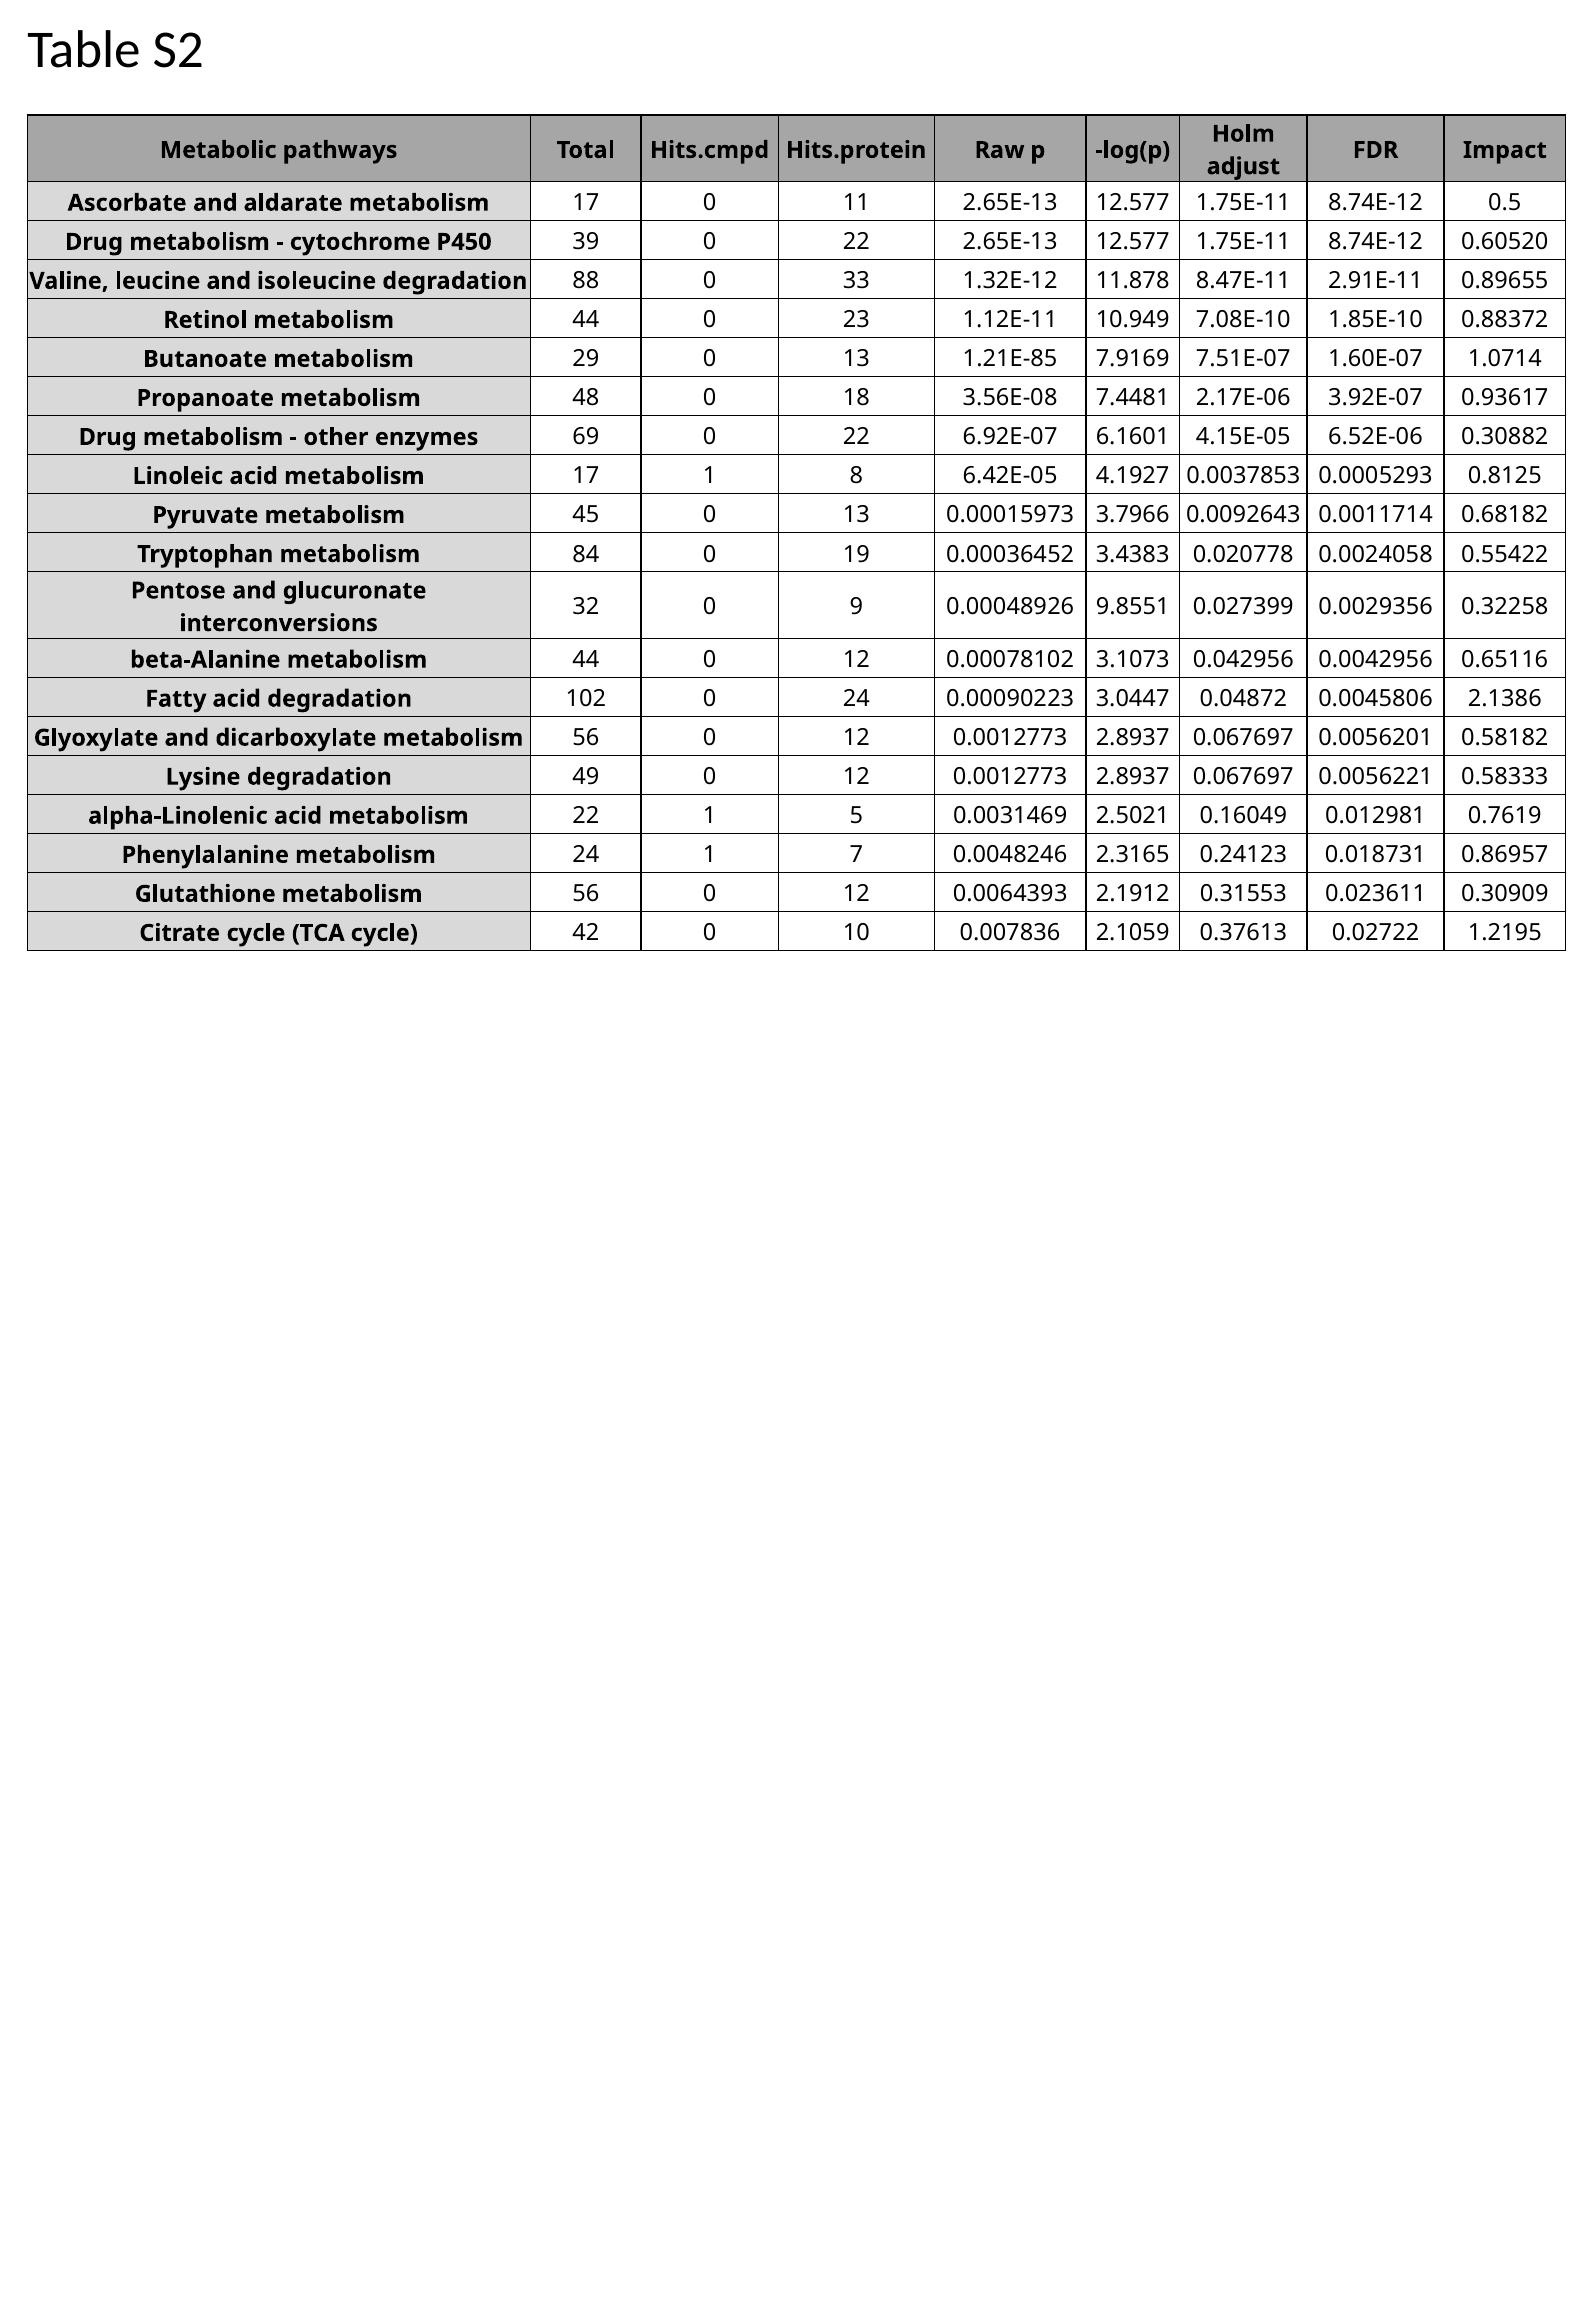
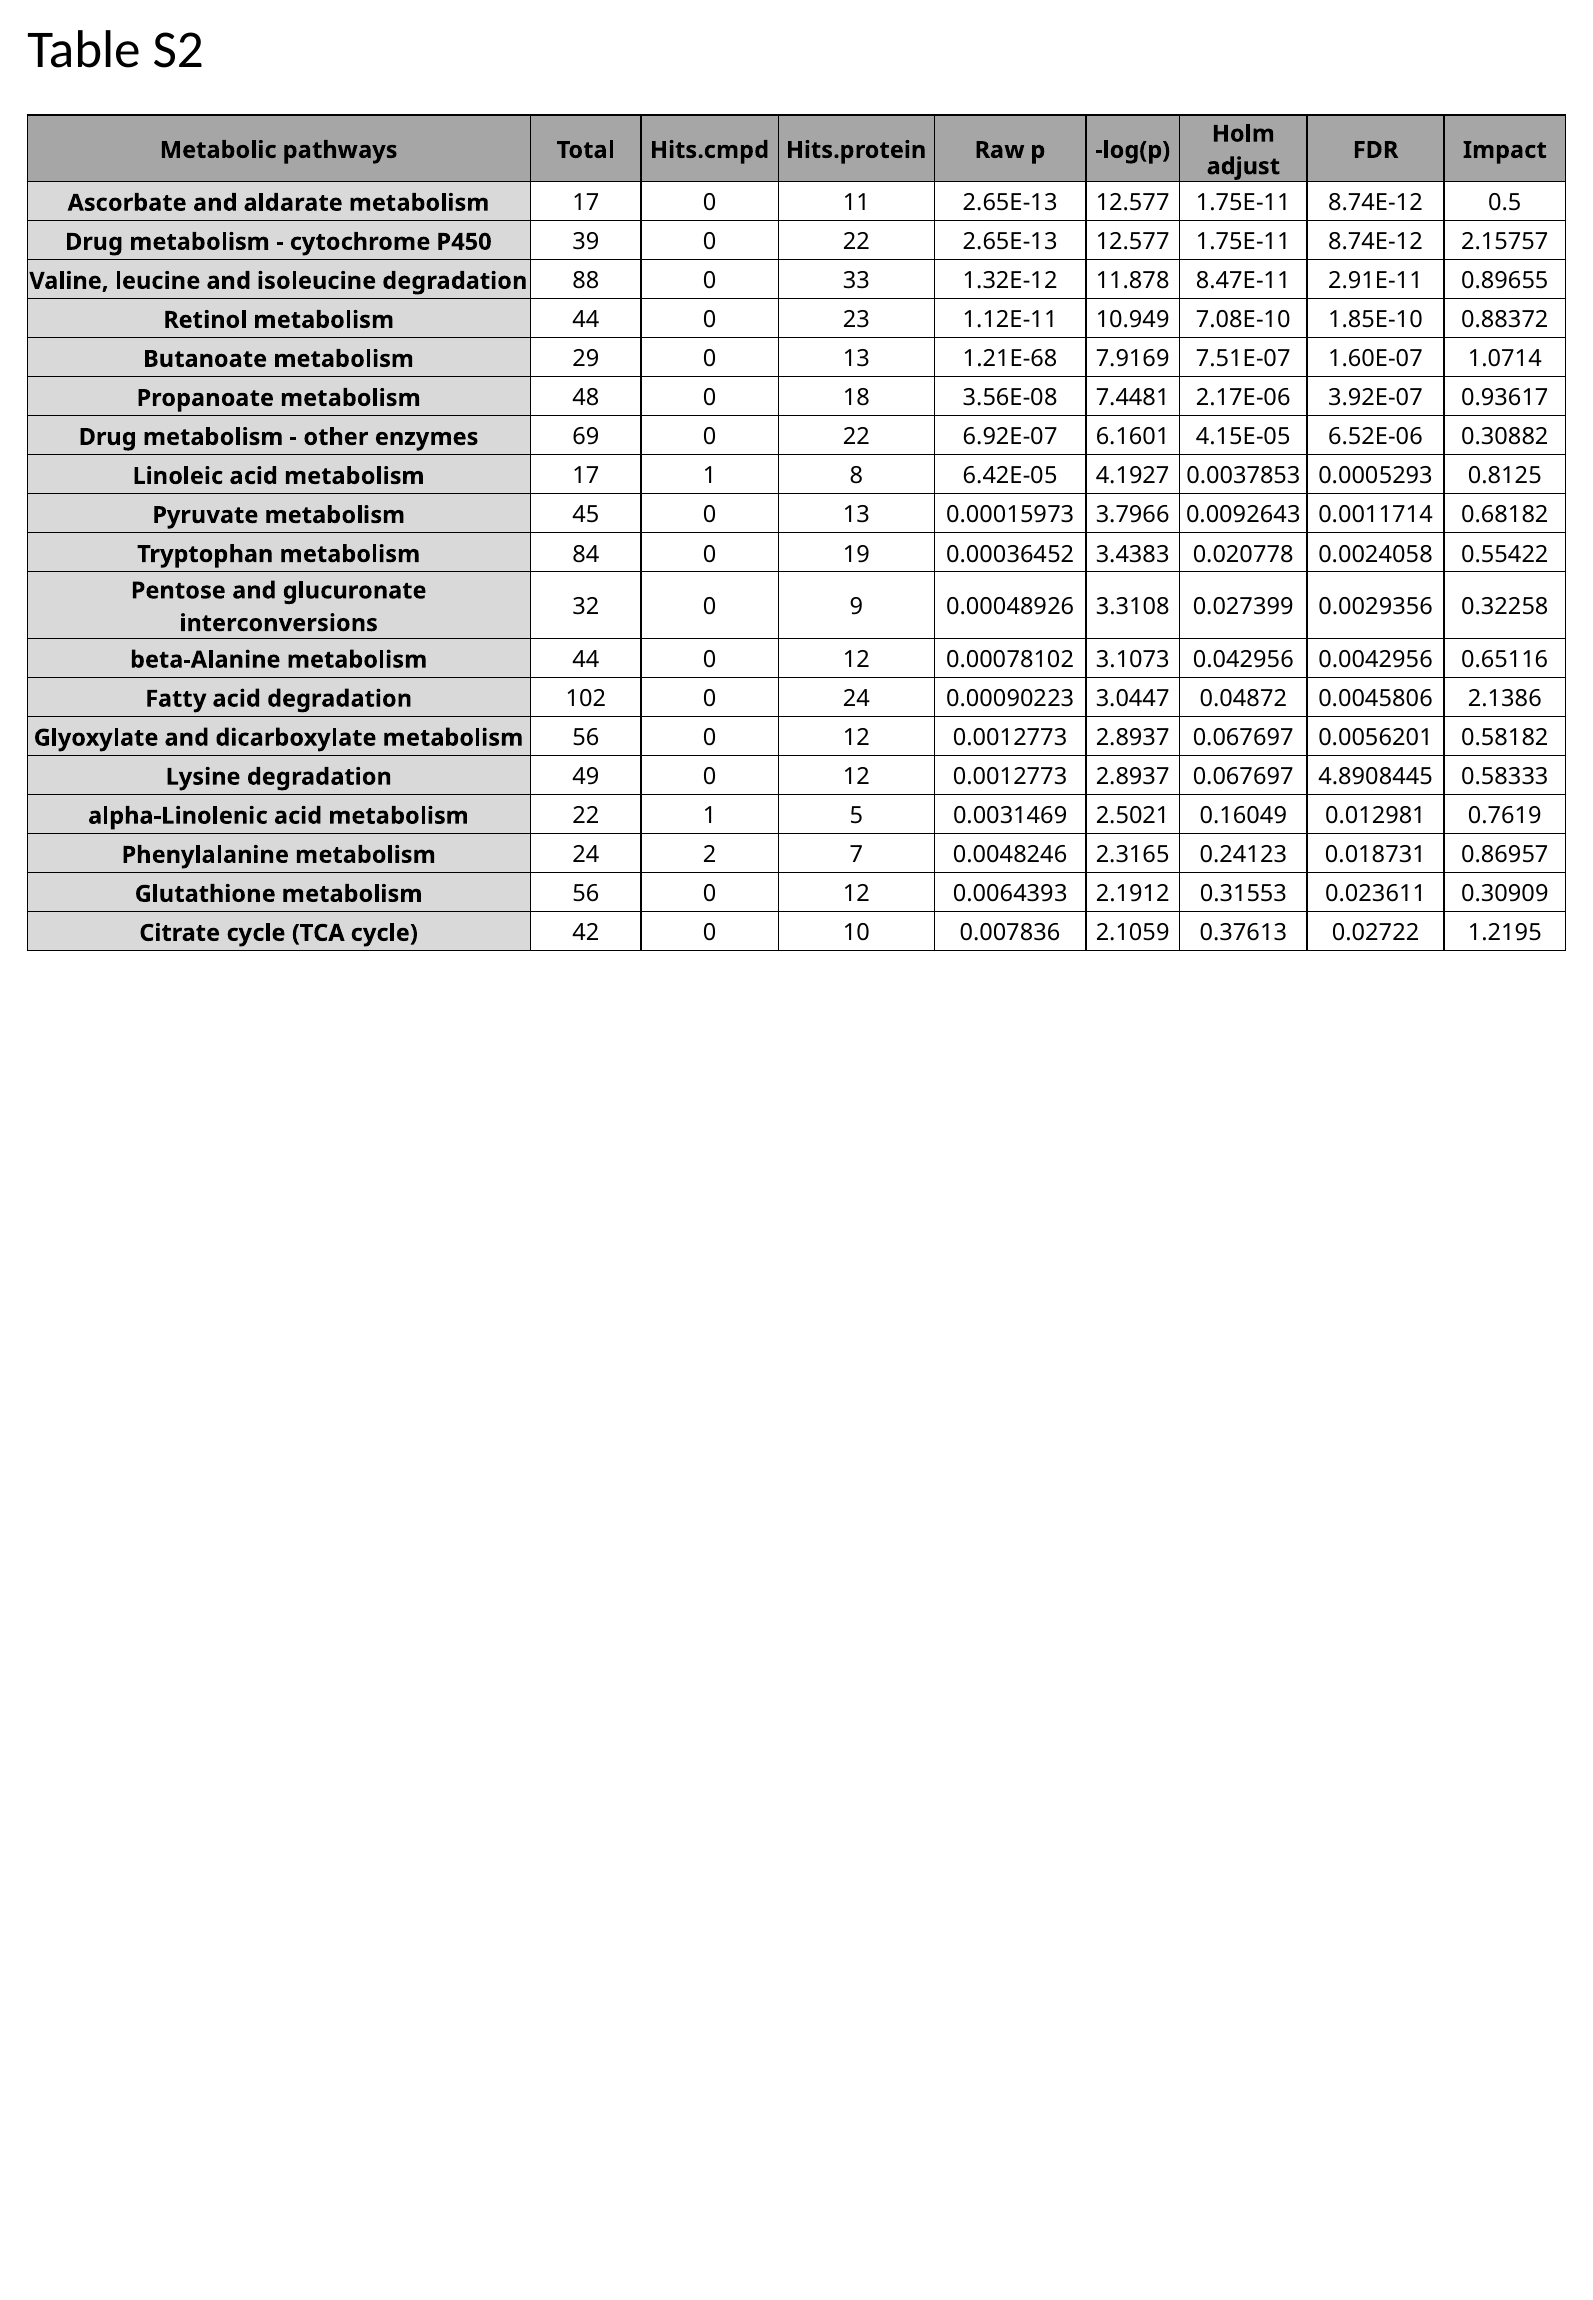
0.60520: 0.60520 -> 2.15757 (1505, 242)
1.21E-85: 1.21E-85 -> 1.21E-68 (1010, 359)
9.8551: 9.8551 -> 3.3108 (1133, 607)
0.0056221: 0.0056221 -> 4.8908445 (1376, 777)
24 1: 1 -> 2 (710, 855)
